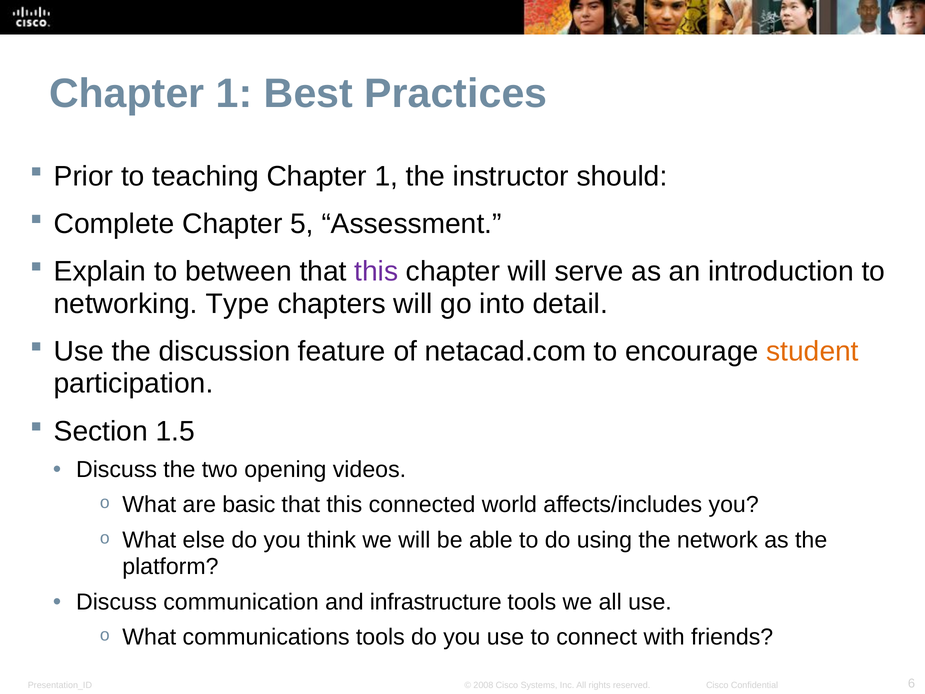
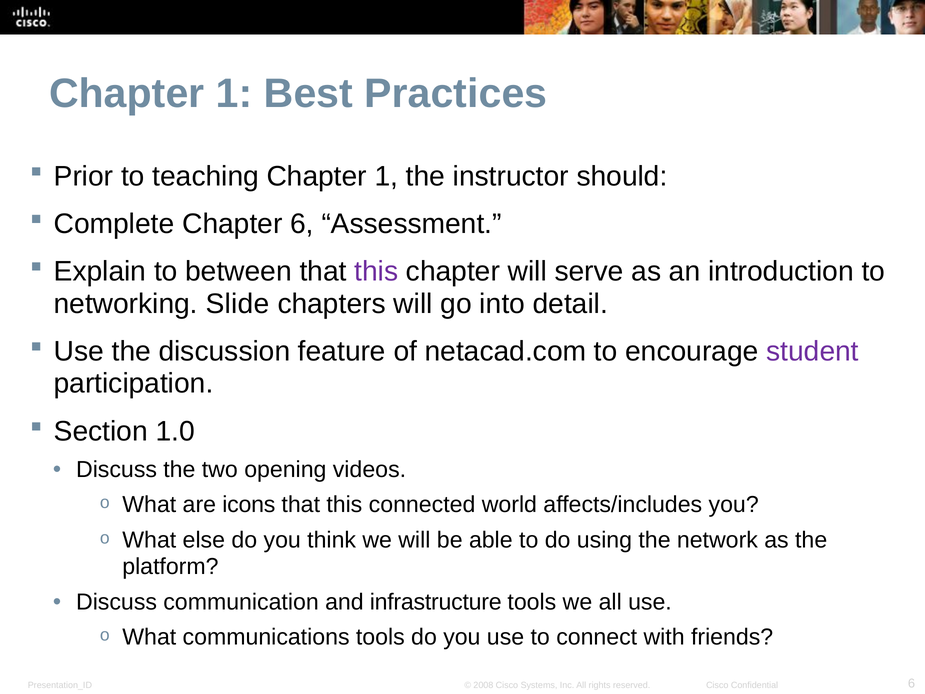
Chapter 5: 5 -> 6 (302, 224)
Type: Type -> Slide (238, 304)
student colour: orange -> purple (813, 351)
1.5: 1.5 -> 1.0 (175, 431)
basic: basic -> icons (249, 505)
